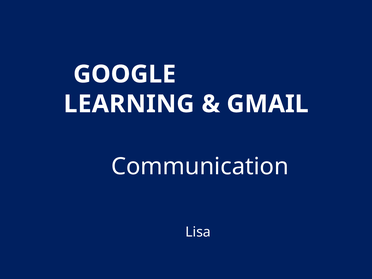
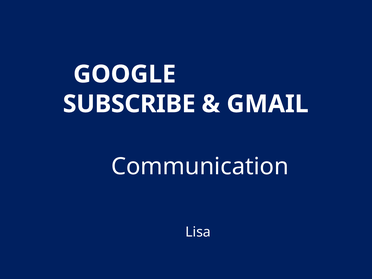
LEARNING: LEARNING -> SUBSCRIBE (129, 104)
